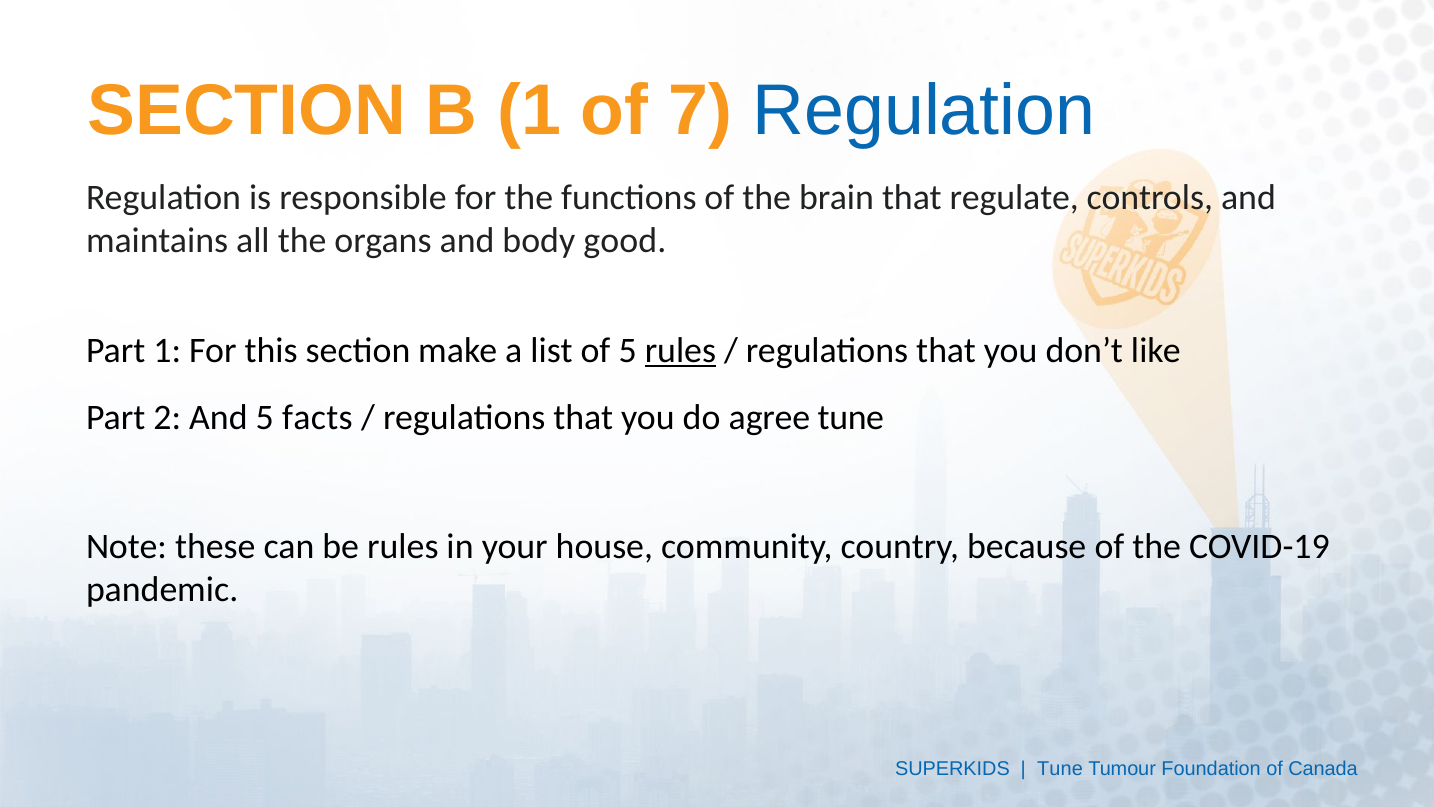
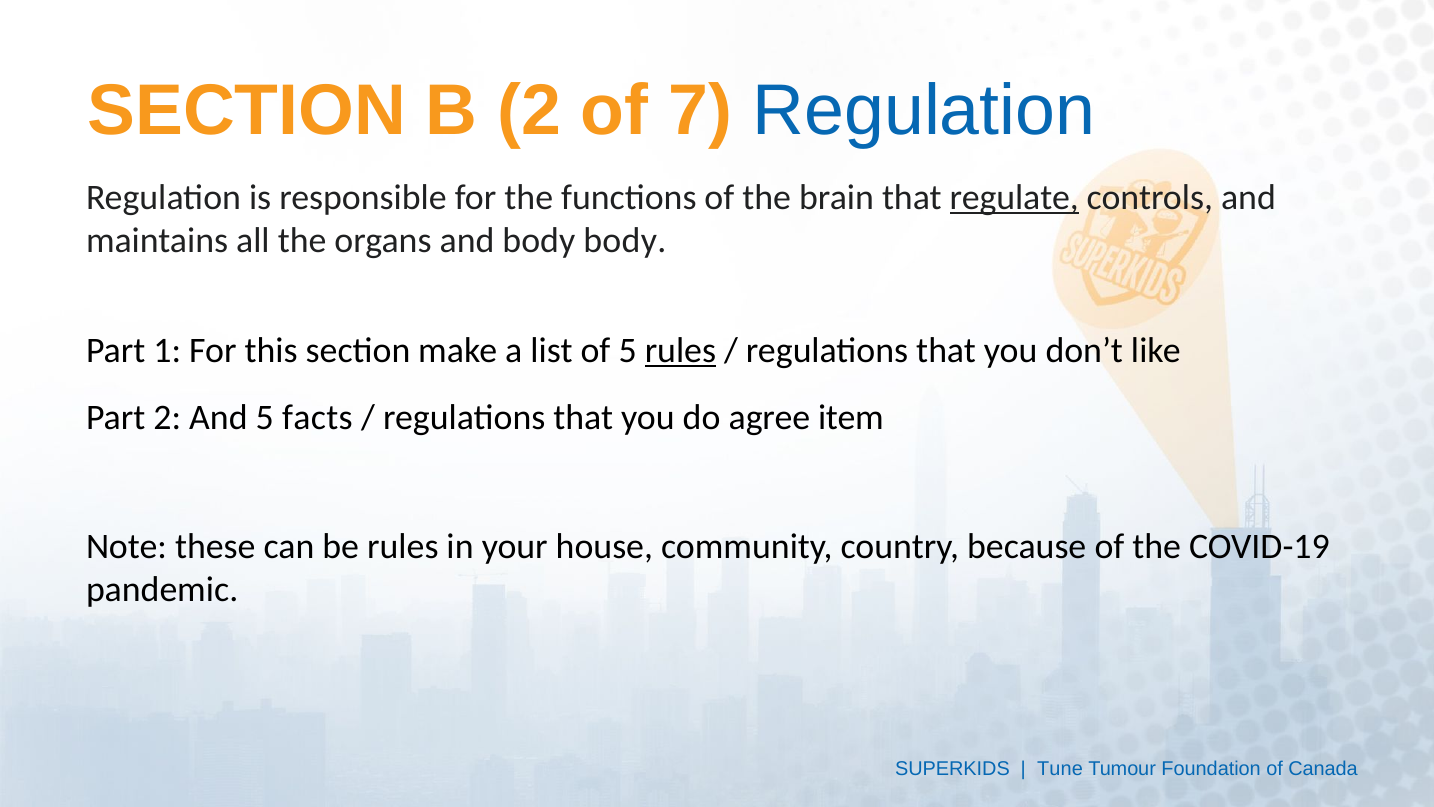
B 1: 1 -> 2 (529, 111)
regulate underline: none -> present (1014, 198)
body good: good -> body (625, 241)
agree tune: tune -> item (851, 418)
